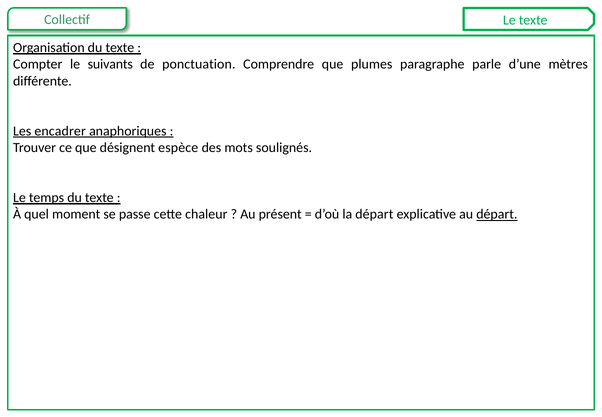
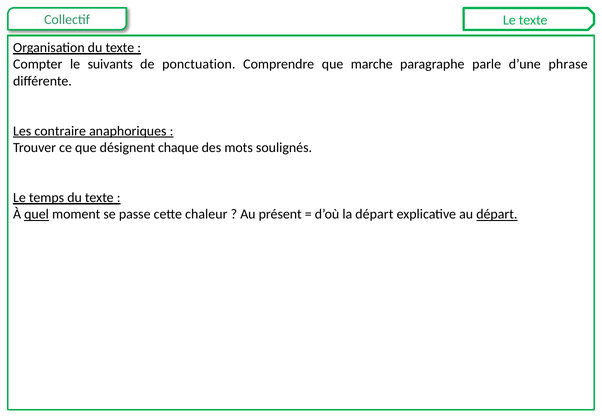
plumes: plumes -> marche (372, 64)
mètres: mètres -> phrase (568, 64)
encadrer: encadrer -> contraire (60, 131)
espèce: espèce -> chaque (178, 148)
quel underline: none -> present (37, 214)
